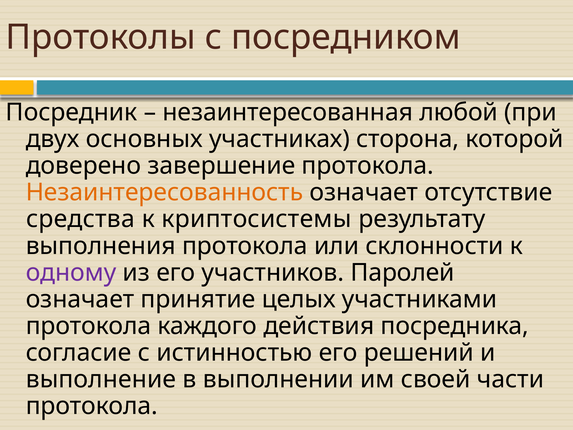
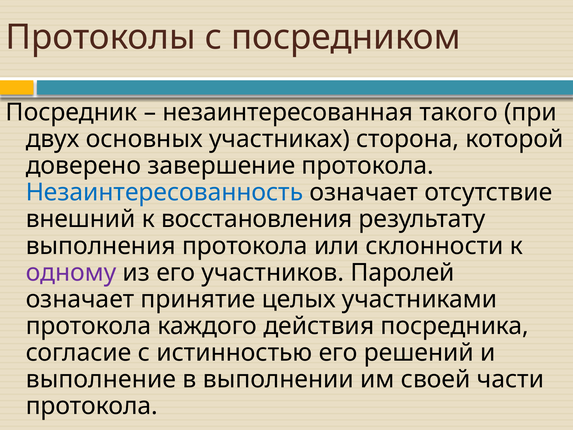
любой: любой -> такого (459, 112)
Незаинтересованность colour: orange -> blue (164, 192)
средства: средства -> внешний (81, 219)
криптосистемы: криптосистемы -> восстановления (257, 219)
